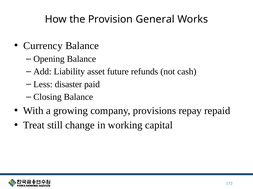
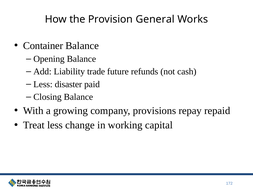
Currency: Currency -> Container (43, 46)
asset: asset -> trade (96, 72)
Treat still: still -> less (55, 126)
